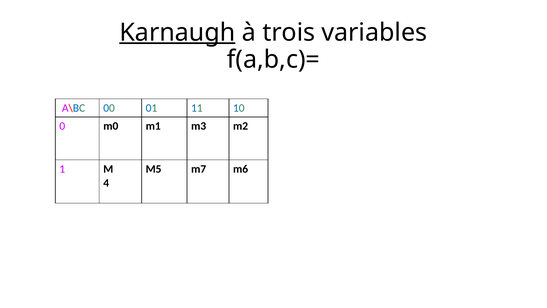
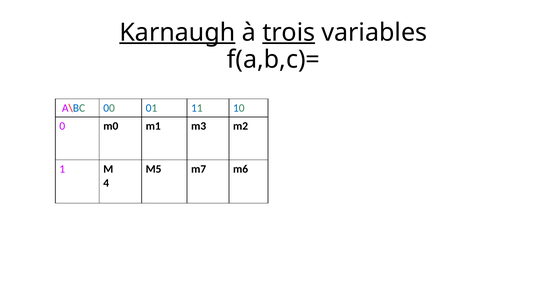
trois underline: none -> present (289, 32)
